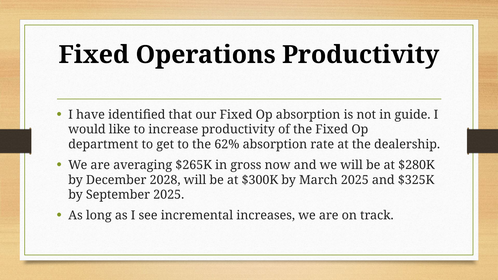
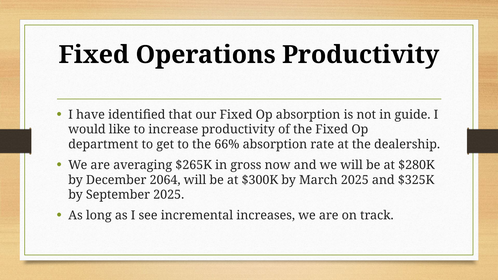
62%: 62% -> 66% (227, 145)
2028: 2028 -> 2064 (165, 180)
